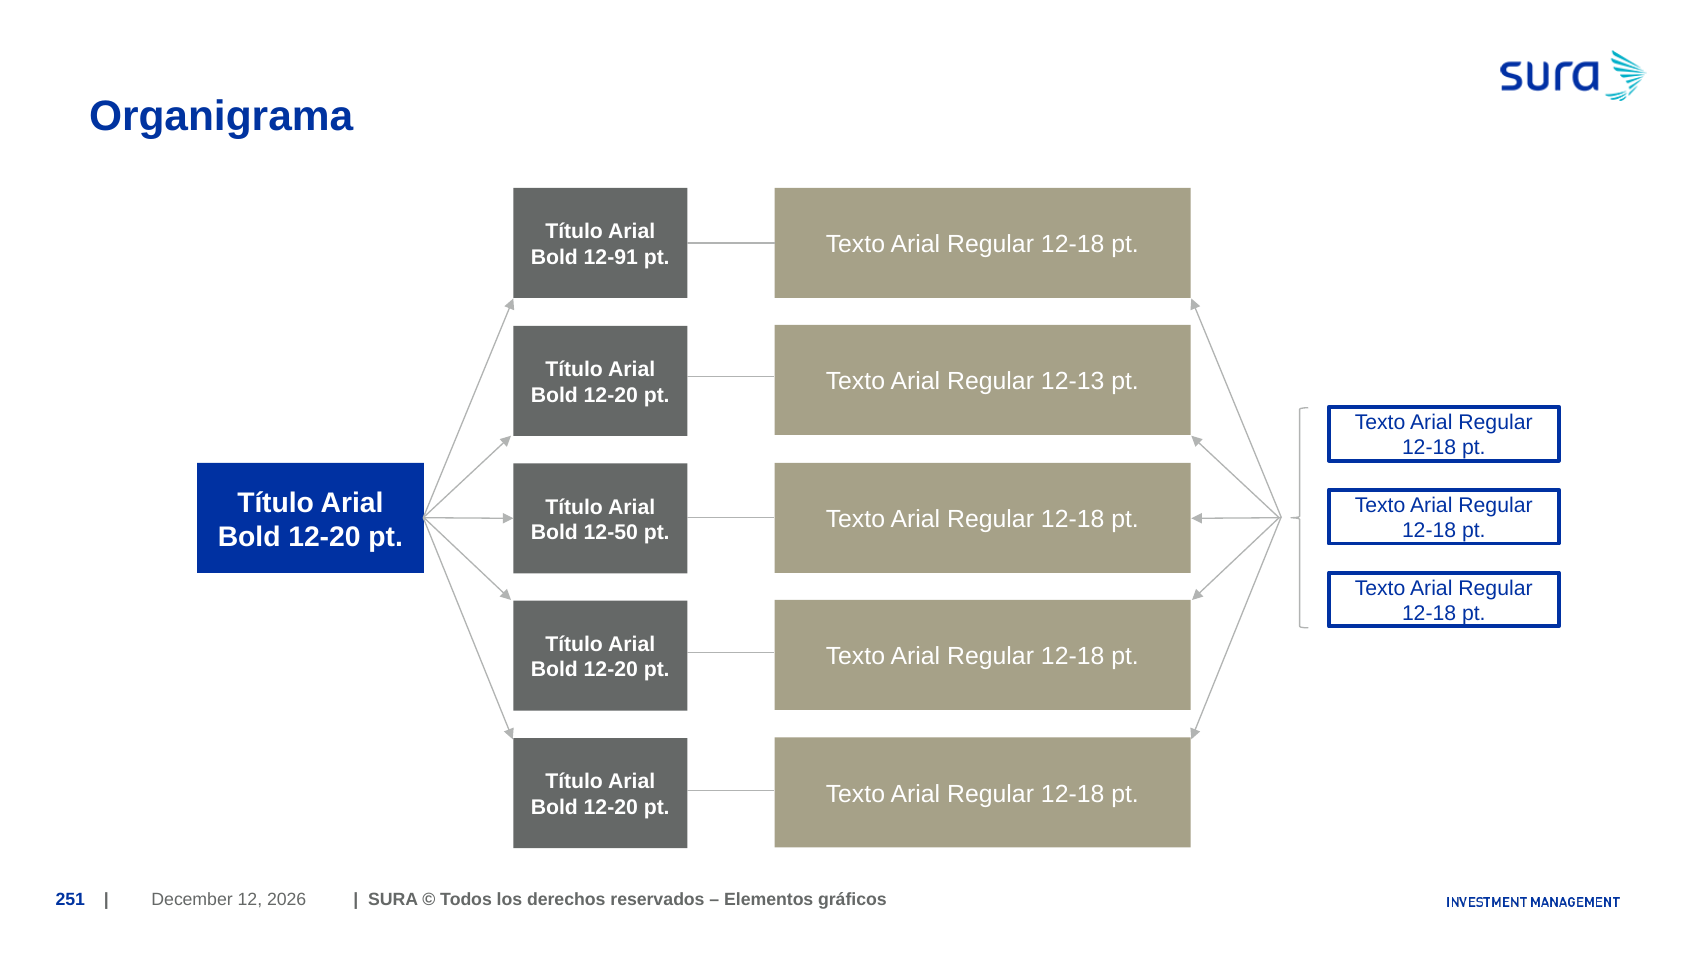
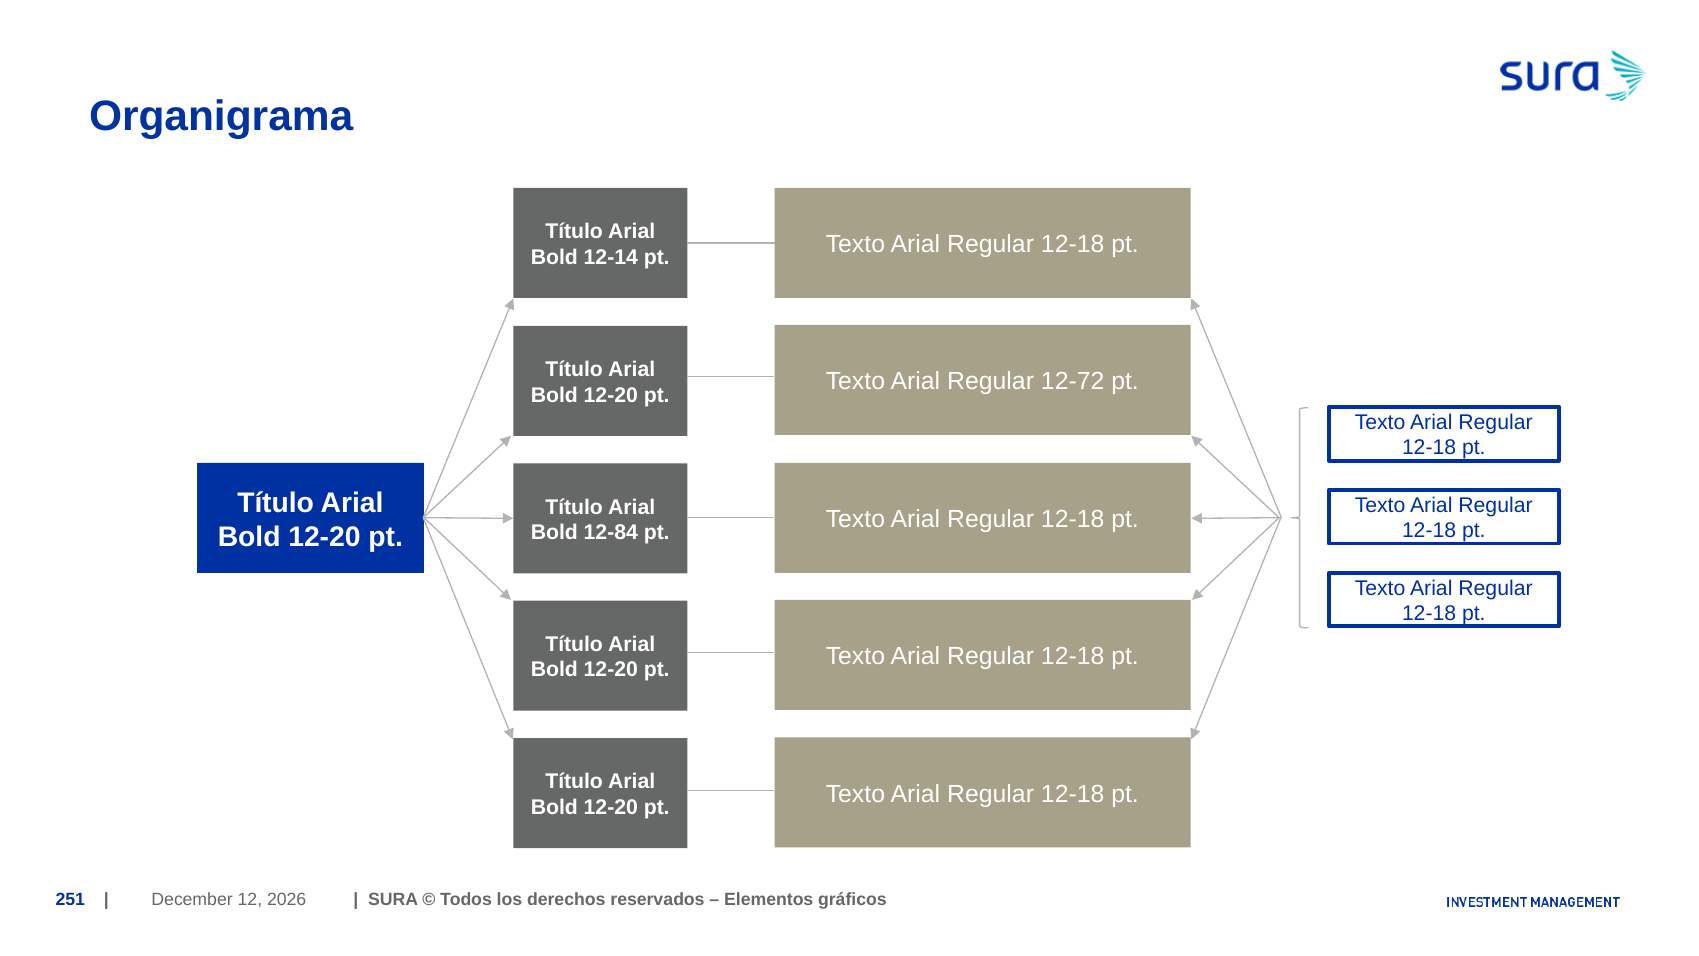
12-91: 12-91 -> 12-14 (611, 257)
12-13: 12-13 -> 12-72 (1073, 382)
12-50: 12-50 -> 12-84 (611, 532)
